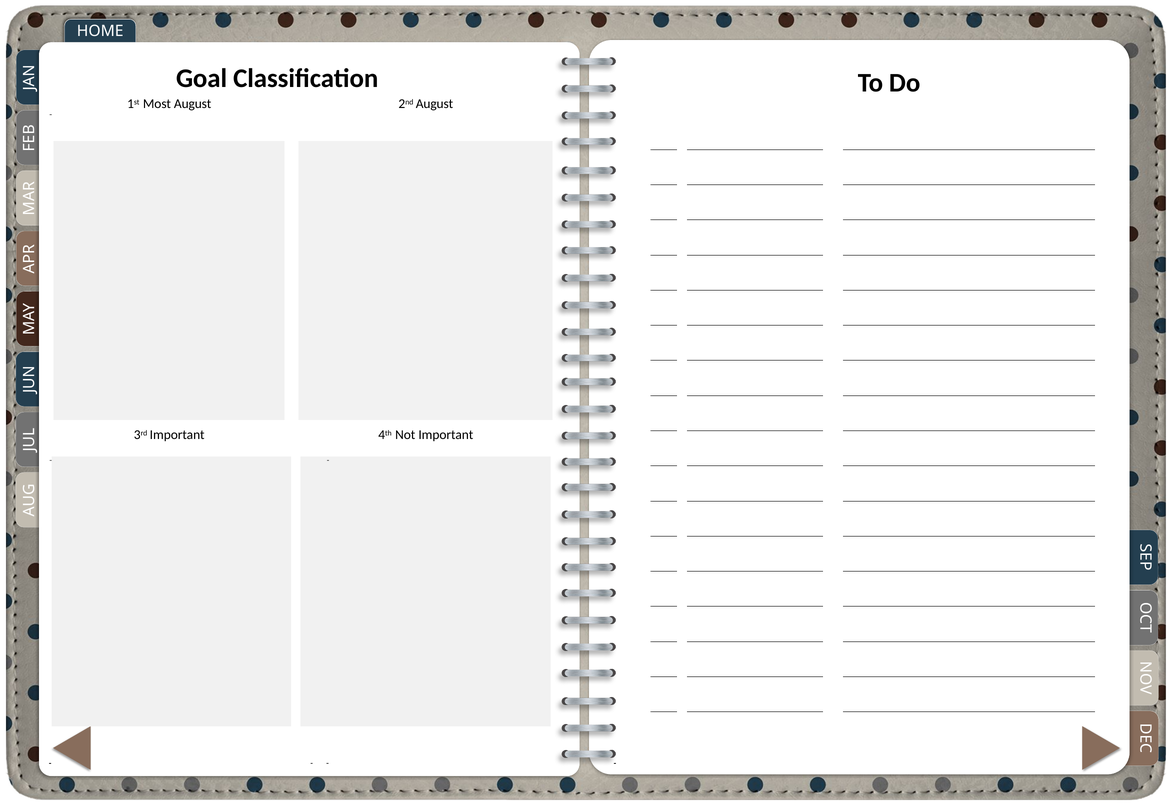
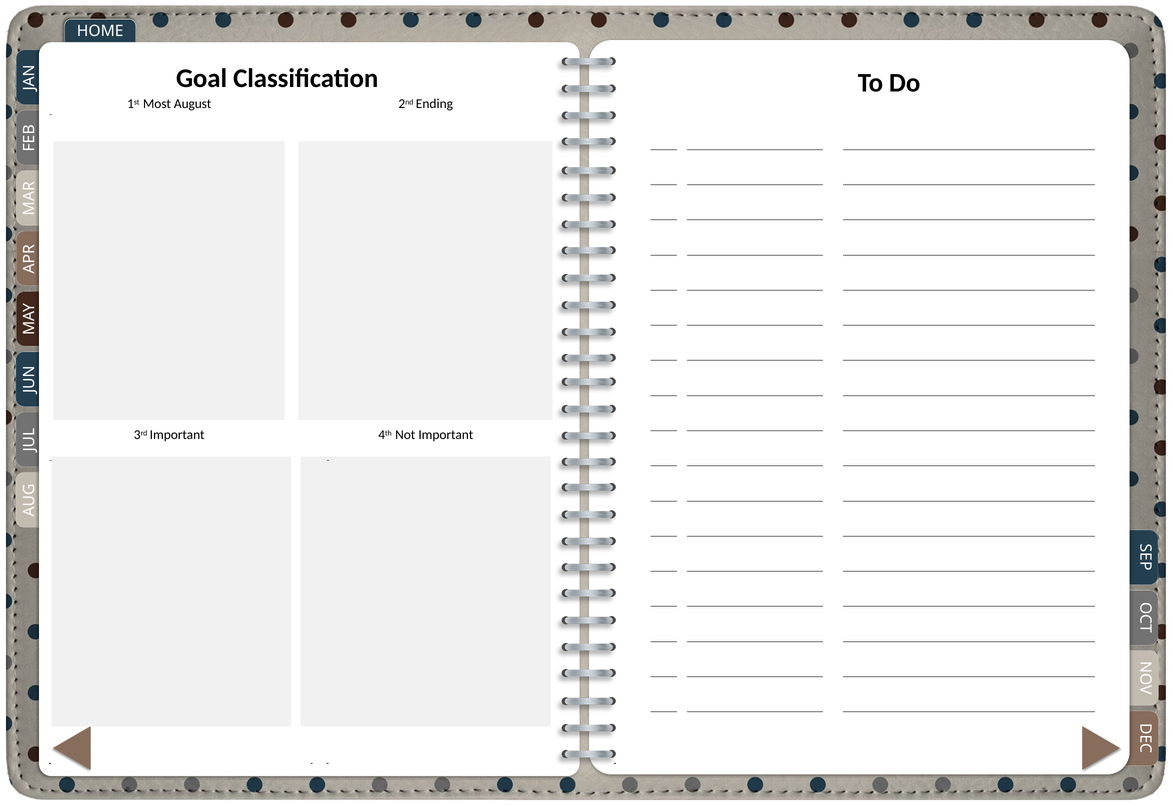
2nd August: August -> Ending (434, 104)
